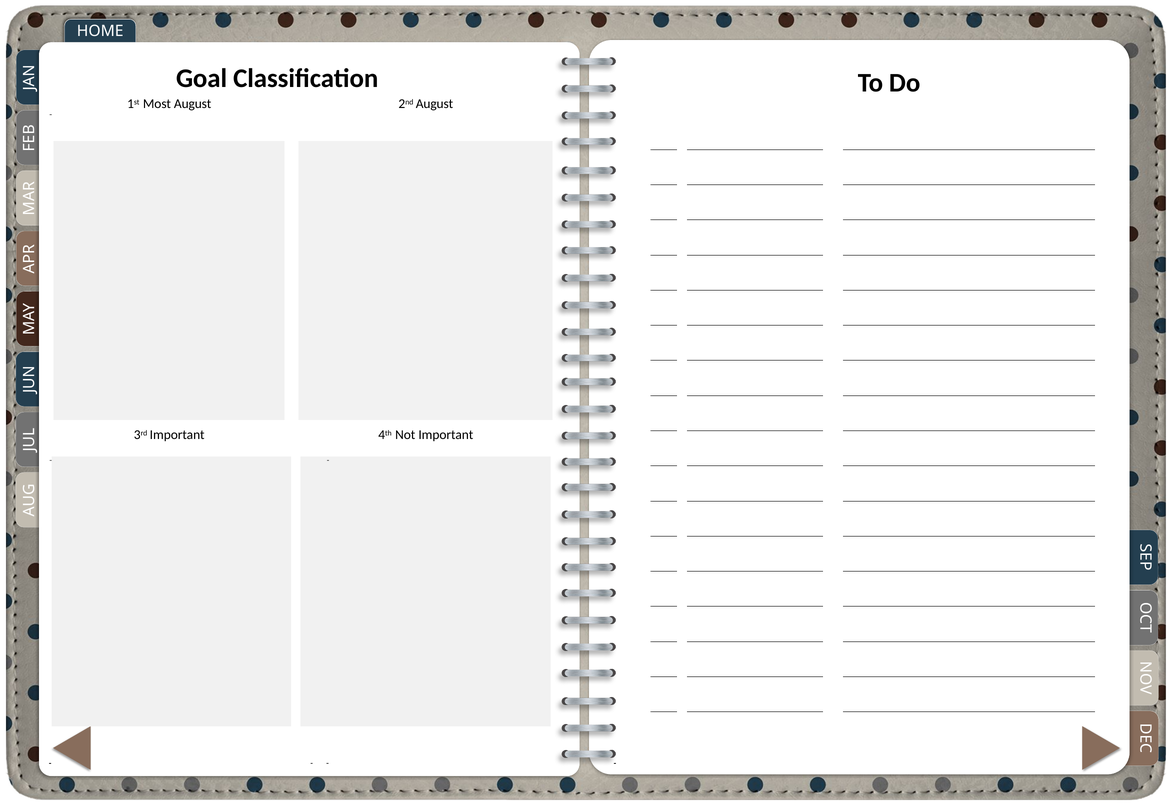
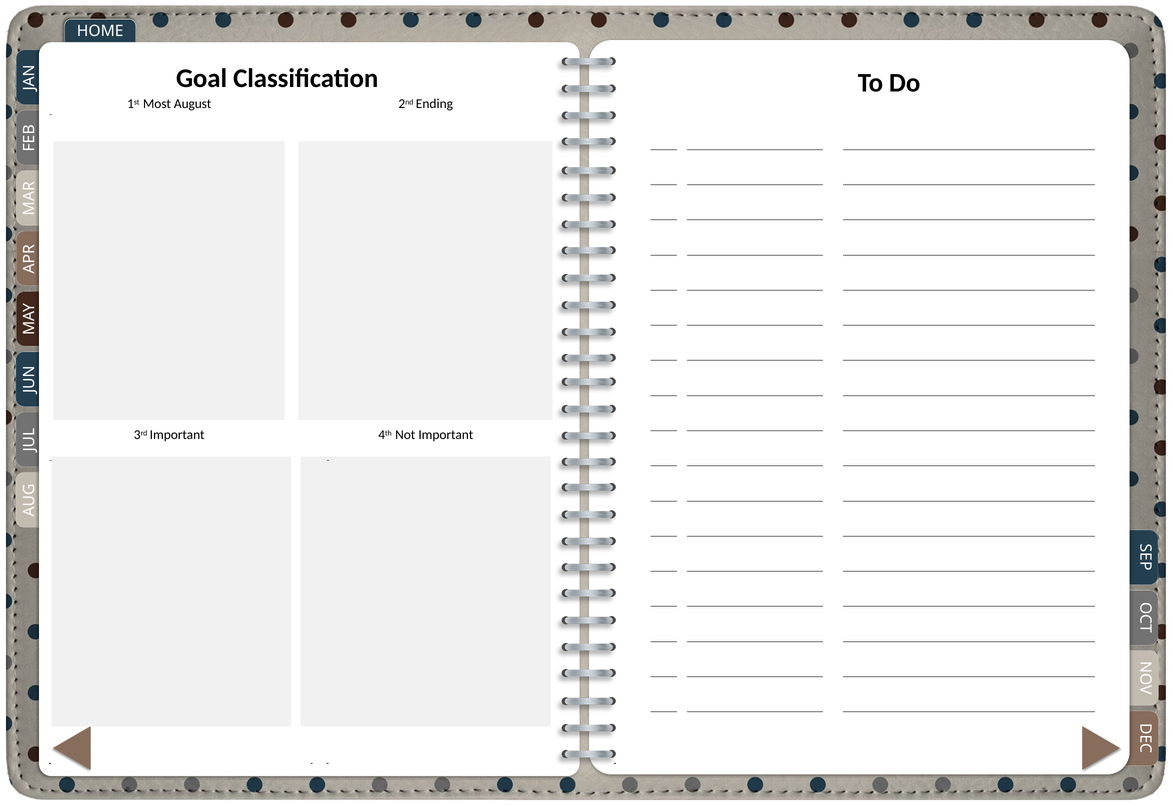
2nd August: August -> Ending (434, 104)
